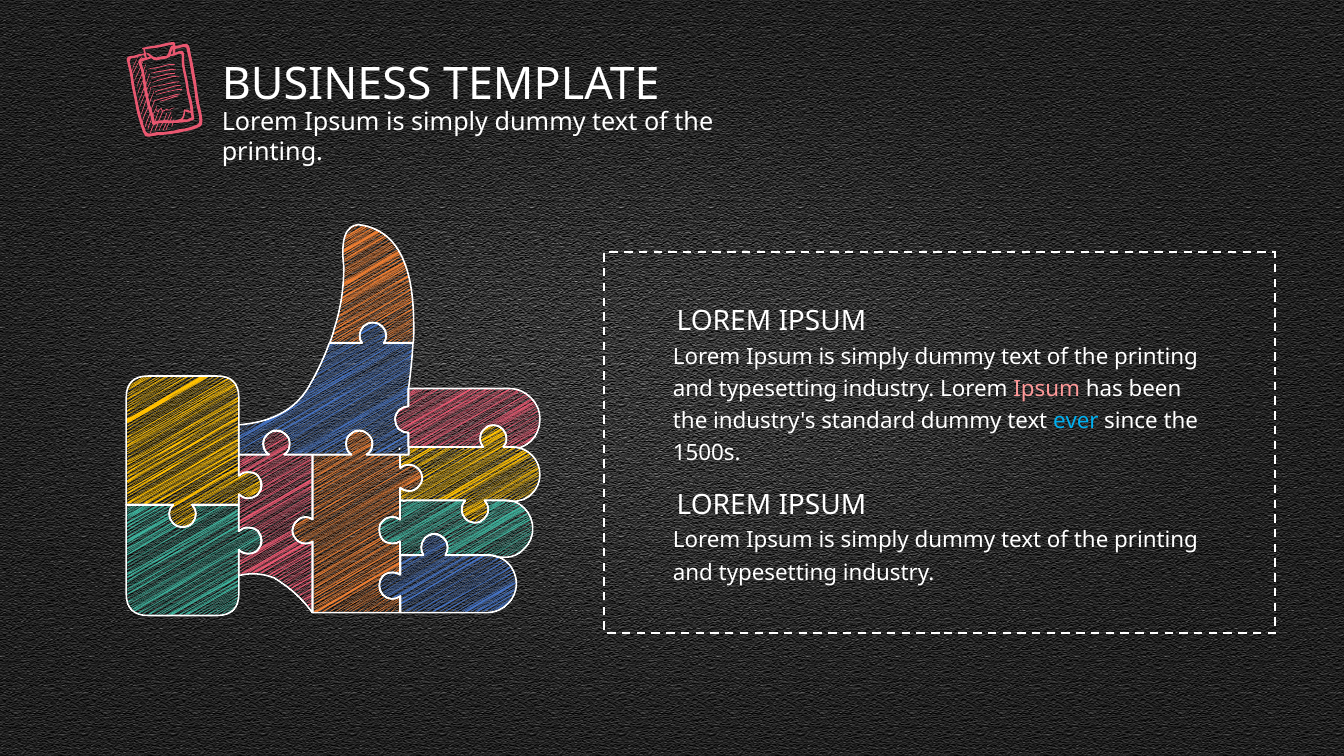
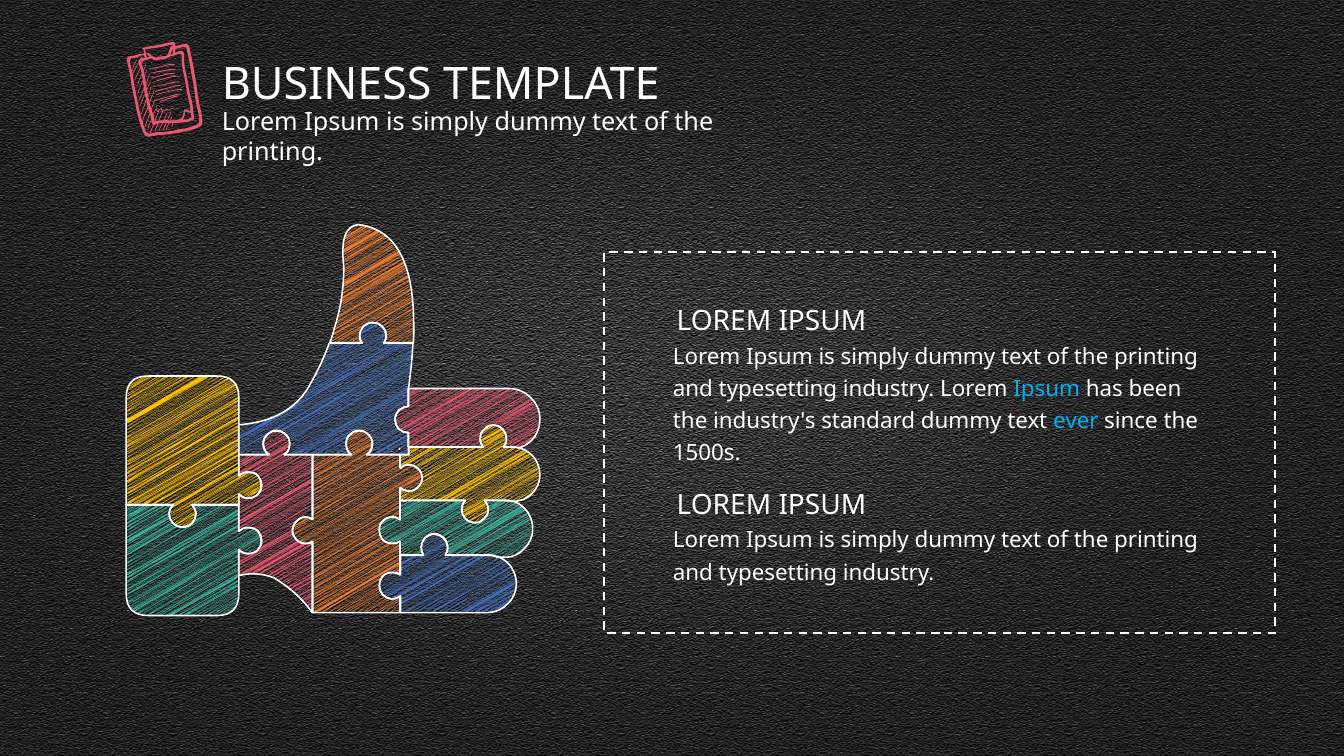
Ipsum colour: pink -> light blue (1047, 389)
